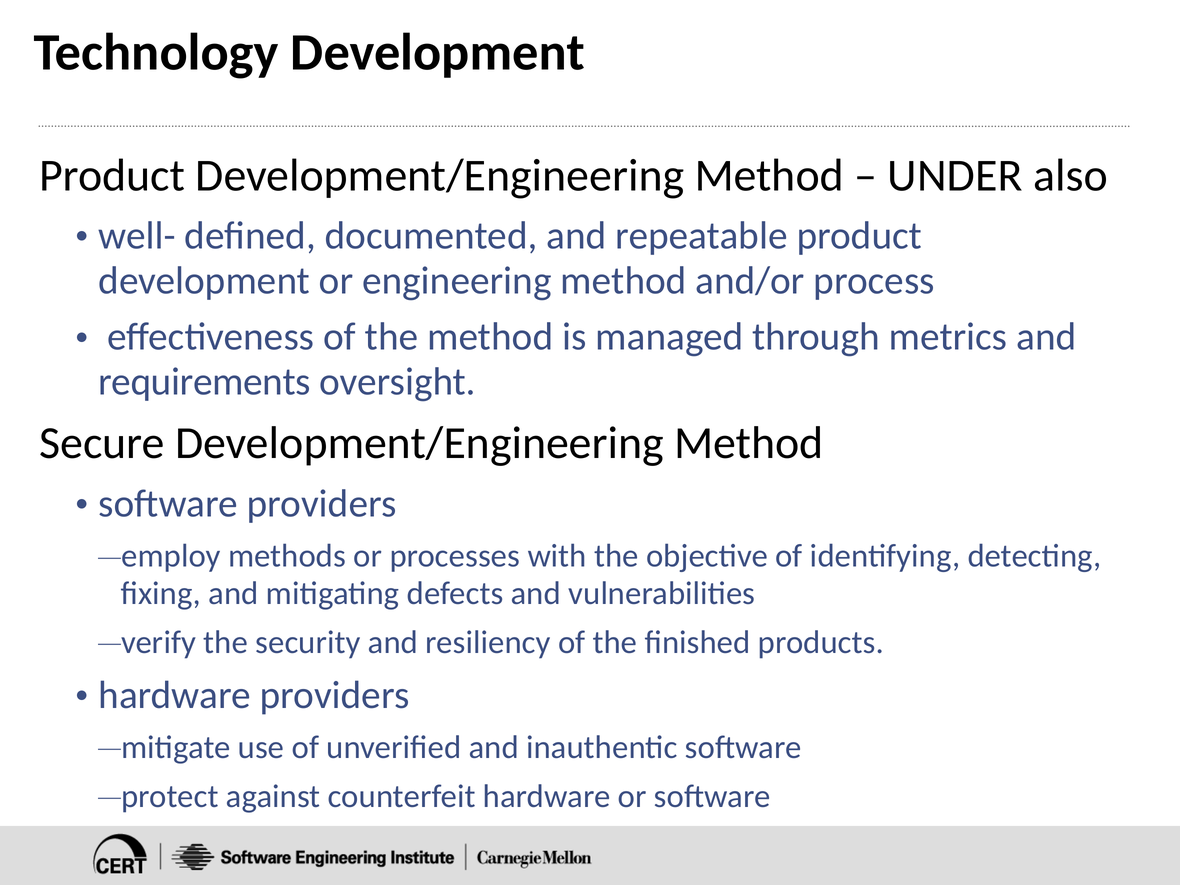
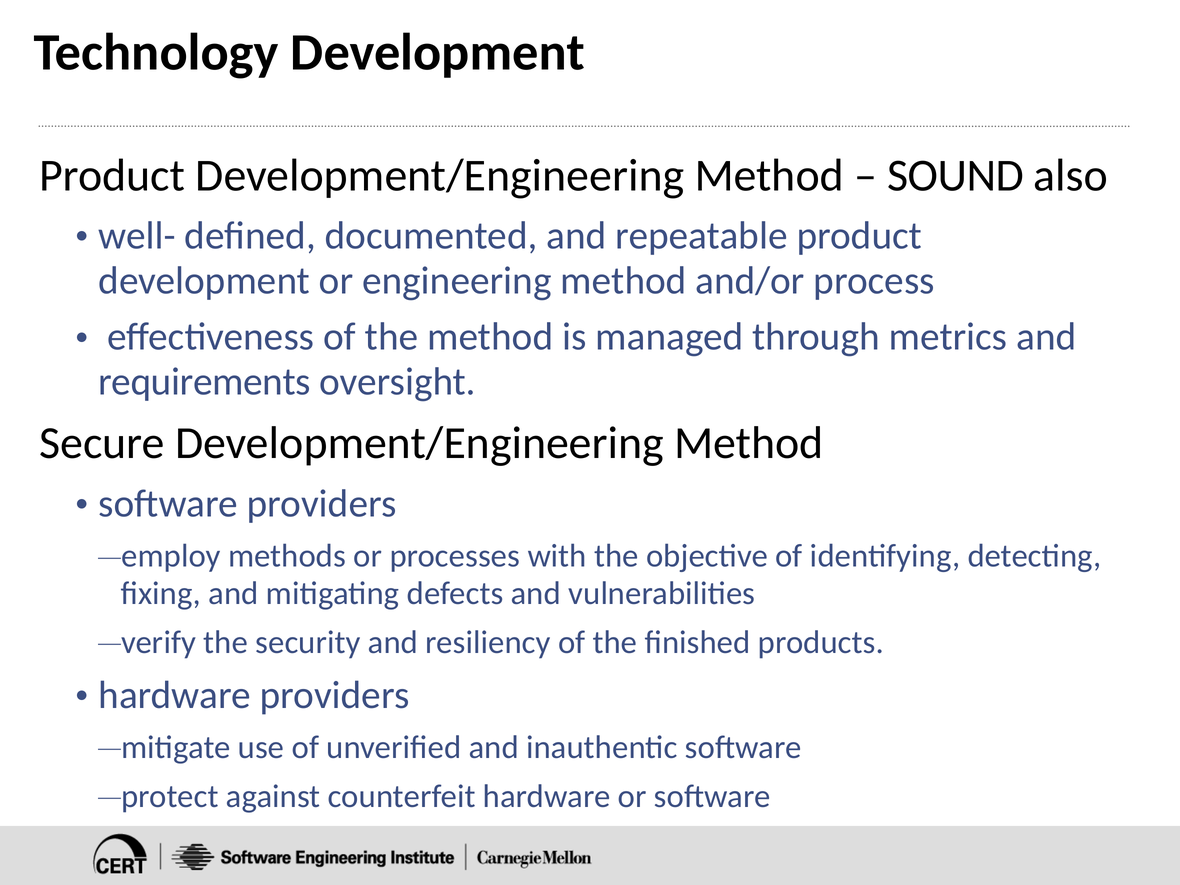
UNDER: UNDER -> SOUND (955, 176)
